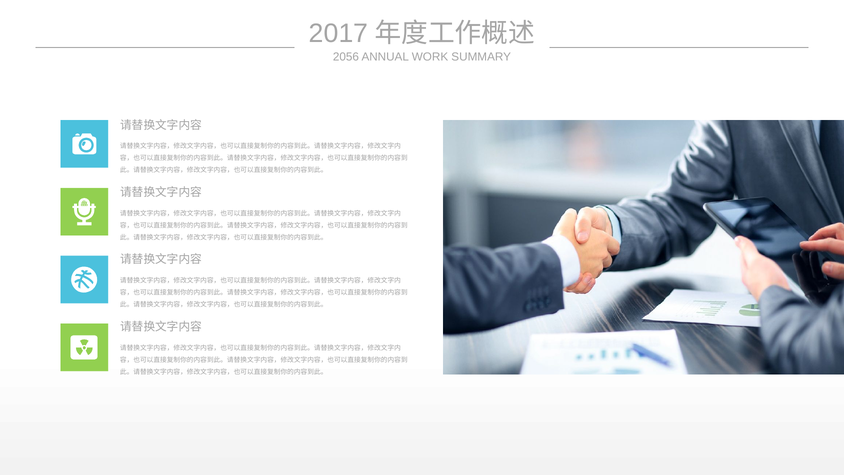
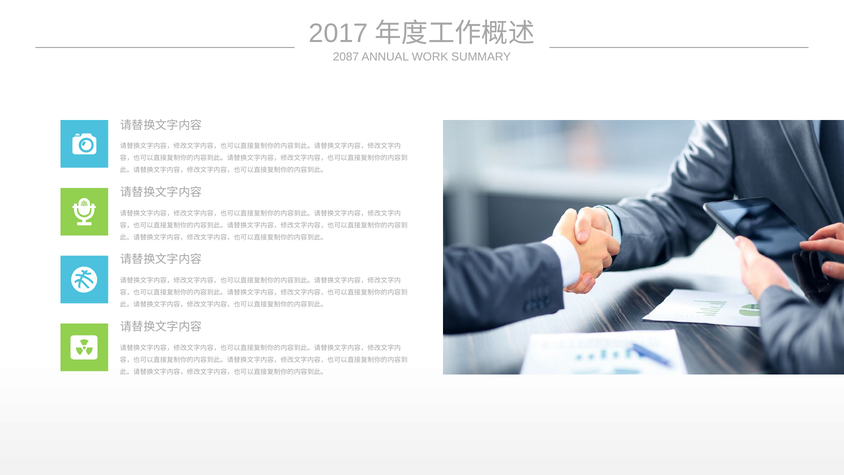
2056: 2056 -> 2087 (346, 57)
